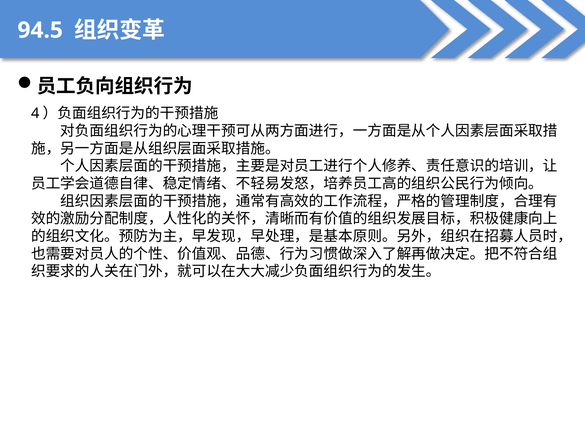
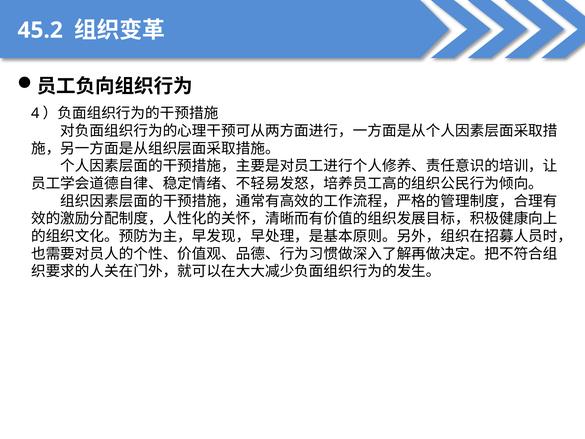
94.5: 94.5 -> 45.2 (40, 30)
